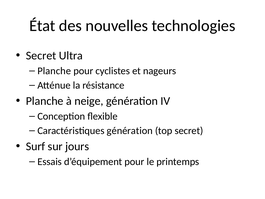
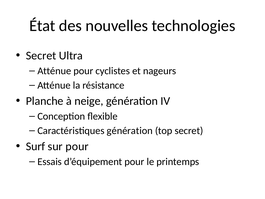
Planche: Planche -> Atténue (54, 71)
sur jours: jours -> pour (77, 146)
